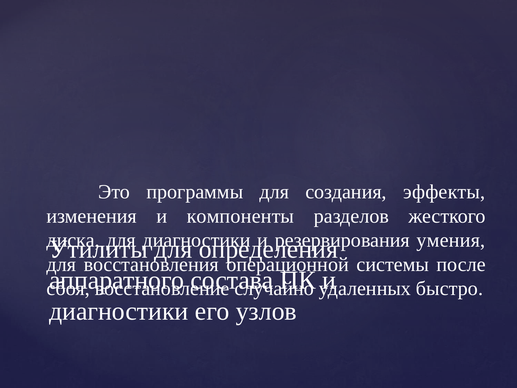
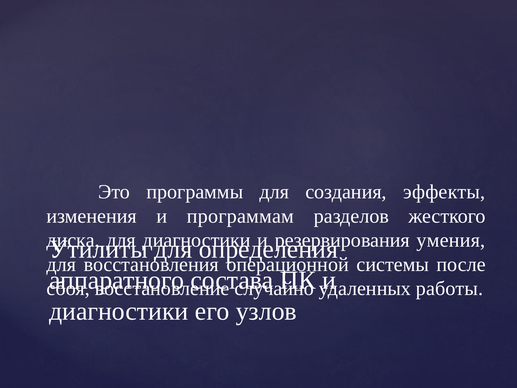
компоненты: компоненты -> программам (240, 216)
быстро: быстро -> работы (450, 288)
